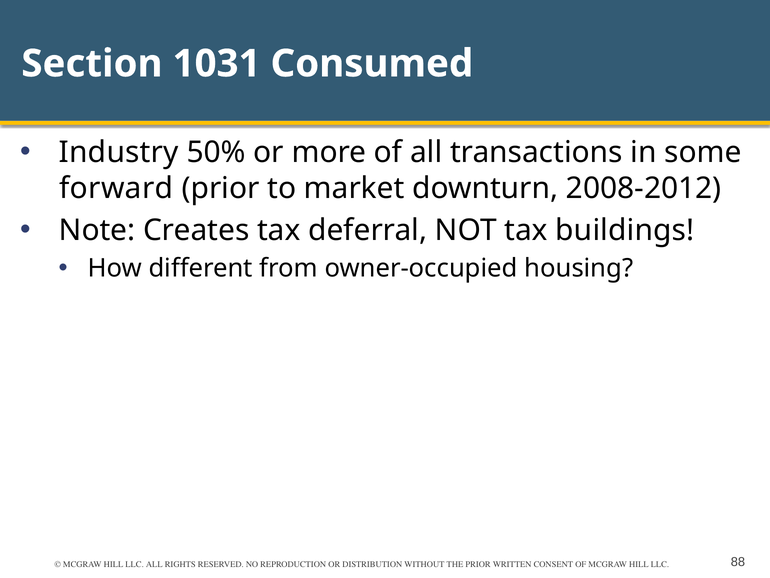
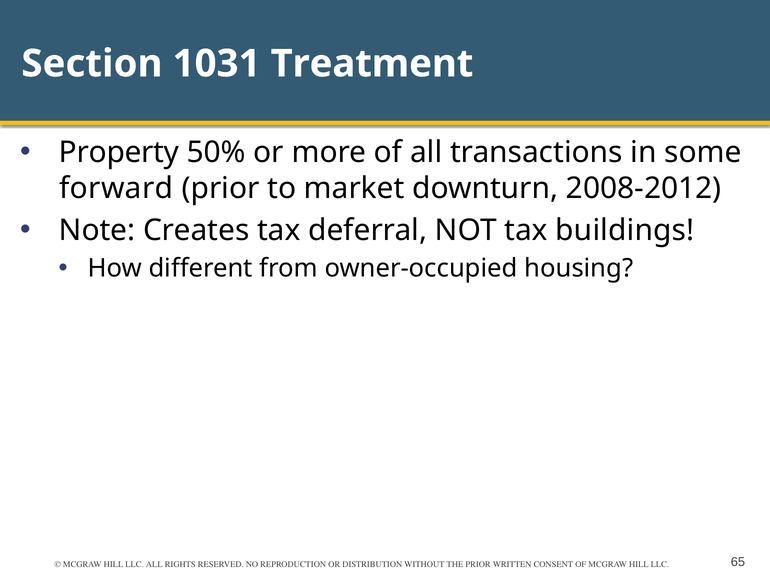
Consumed: Consumed -> Treatment (372, 64)
Industry: Industry -> Property (119, 152)
88: 88 -> 65 (738, 562)
